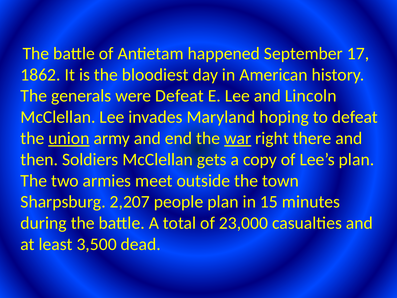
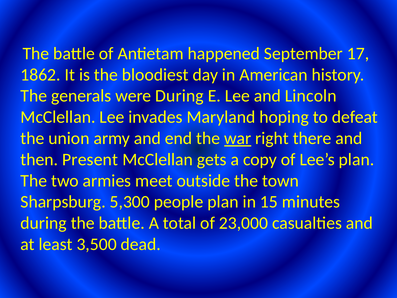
were Defeat: Defeat -> During (179, 96)
union underline: present -> none (69, 138)
Soldiers: Soldiers -> Present (90, 159)
2,207: 2,207 -> 5,300 (130, 202)
